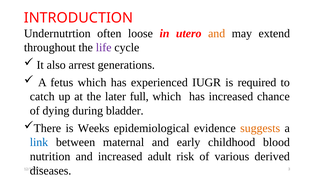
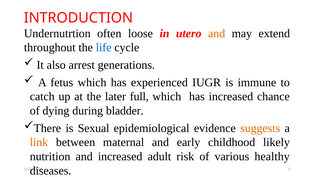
life colour: purple -> blue (104, 47)
required: required -> immune (257, 82)
Weeks: Weeks -> Sexual (94, 128)
link colour: blue -> orange (39, 142)
blood: blood -> likely (276, 142)
derived: derived -> healthy (272, 156)
